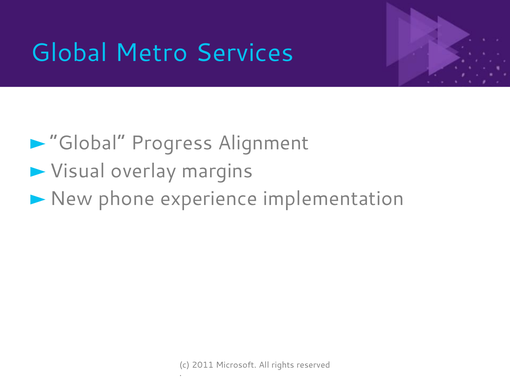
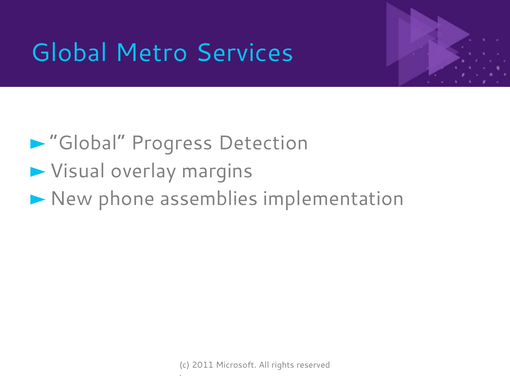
Alignment: Alignment -> Detection (263, 143)
experience: experience -> assemblies (209, 198)
